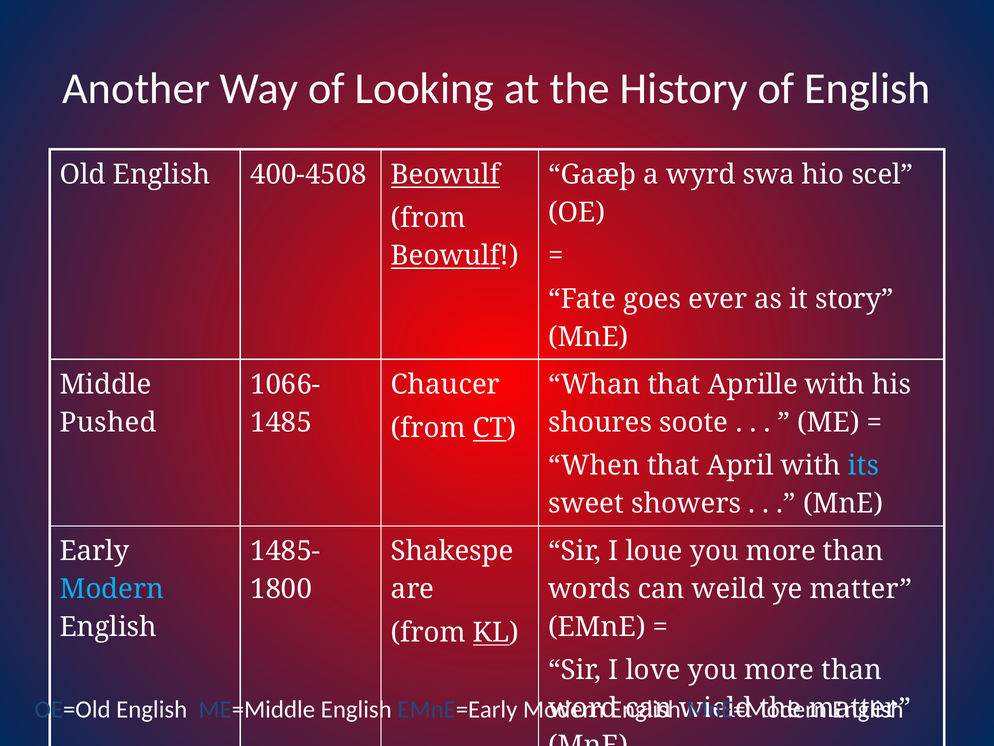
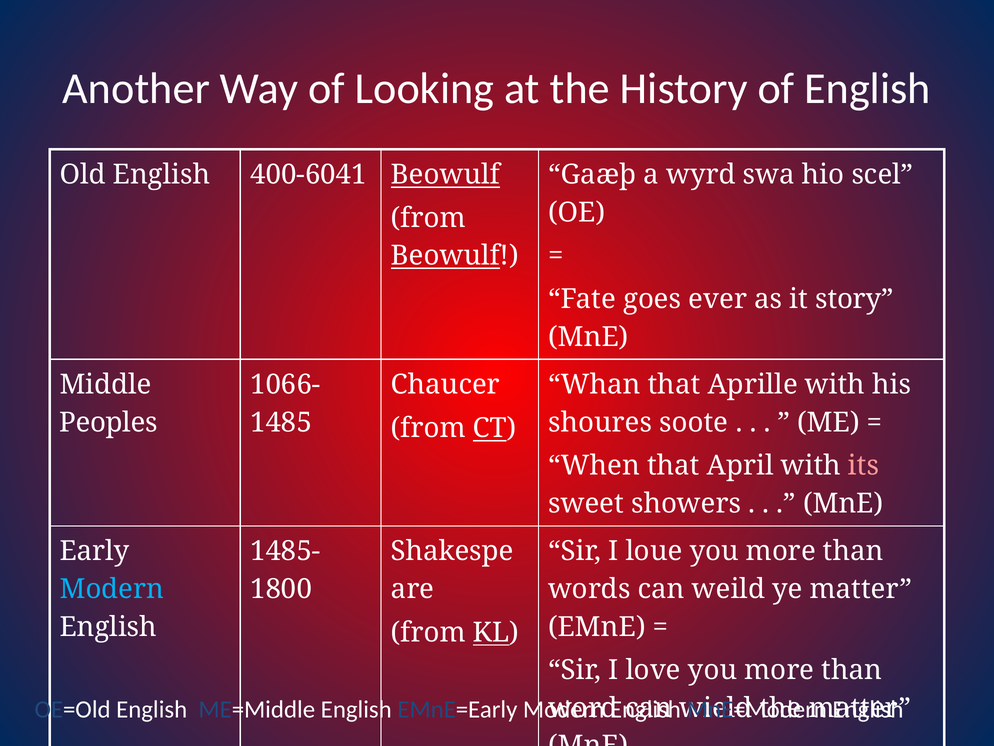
400-4508: 400-4508 -> 400-6041 (308, 175)
Pushed: Pushed -> Peoples (108, 422)
its colour: light blue -> pink (863, 465)
